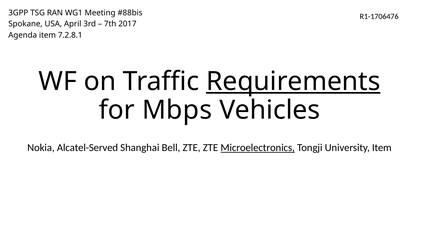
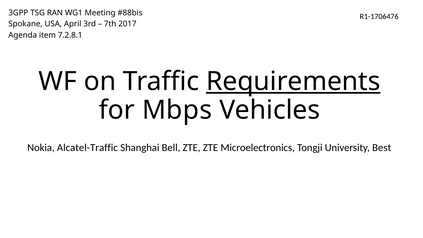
Alcatel-Served: Alcatel-Served -> Alcatel-Traffic (87, 148)
Microelectronics underline: present -> none (258, 148)
University Item: Item -> Best (382, 148)
